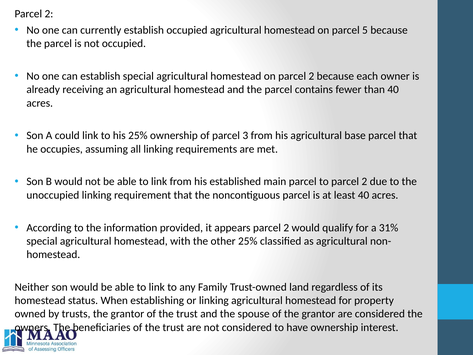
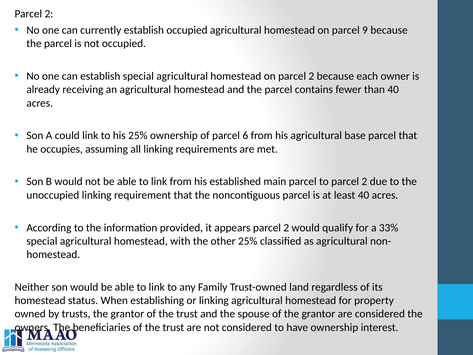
5: 5 -> 9 (365, 30)
3: 3 -> 6 (245, 135)
31%: 31% -> 33% (389, 227)
